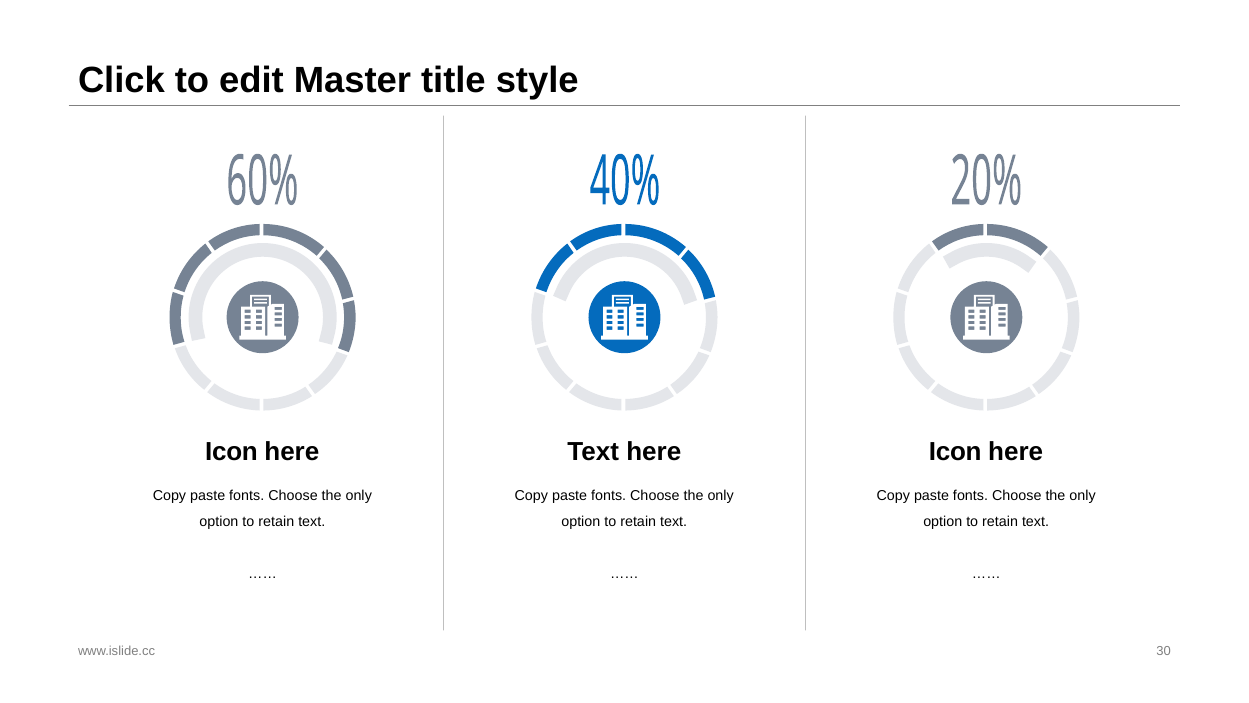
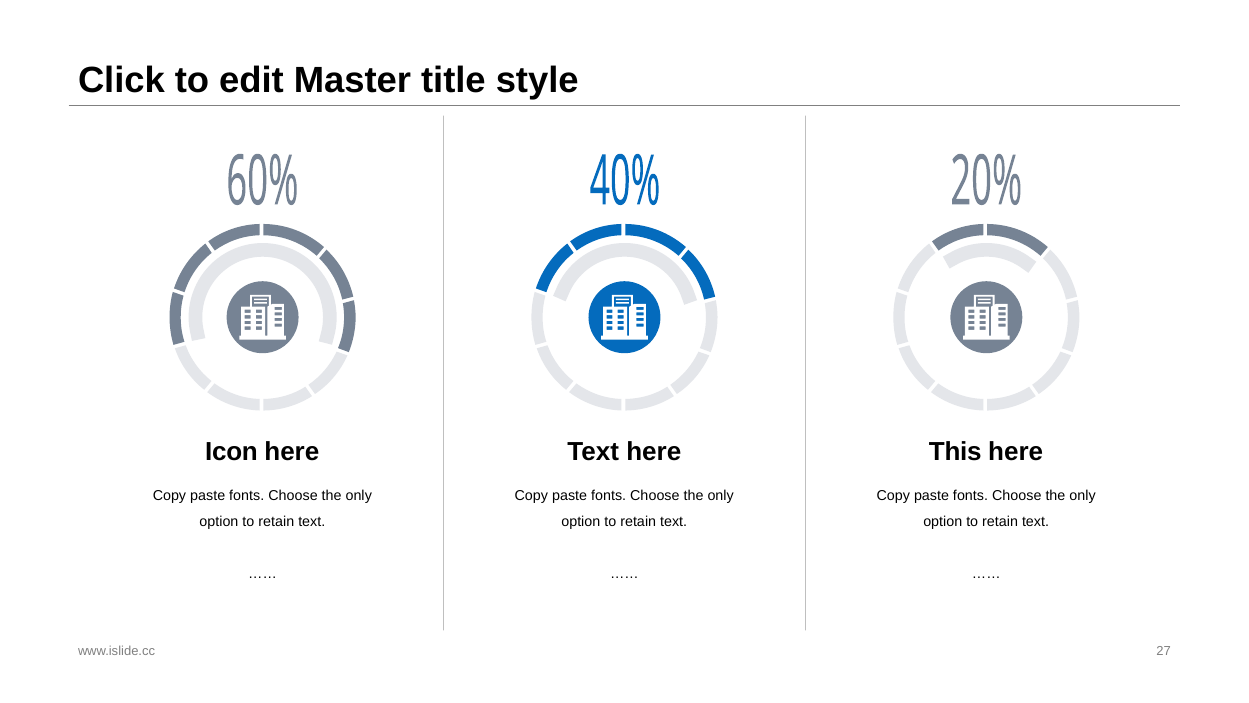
Icon: Icon -> This (955, 452)
30: 30 -> 27 (1164, 651)
